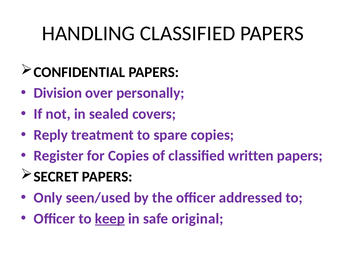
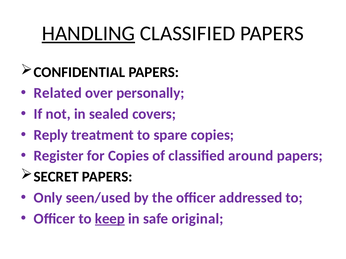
HANDLING underline: none -> present (88, 33)
Division: Division -> Related (58, 93)
written: written -> around (251, 156)
